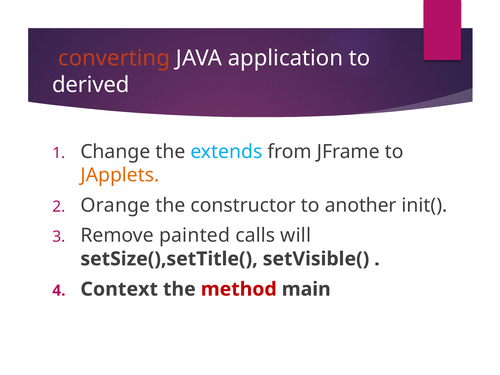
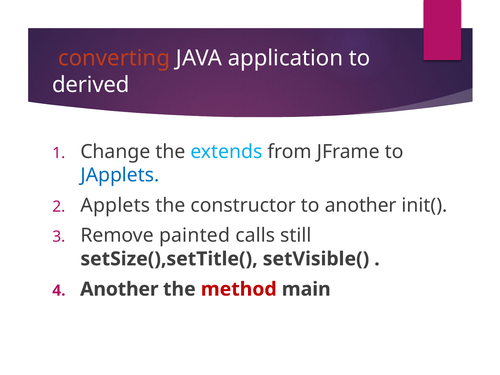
JApplets colour: orange -> blue (120, 175)
Orange: Orange -> Applets (115, 205)
will: will -> still (296, 236)
Context: Context -> Another (119, 289)
